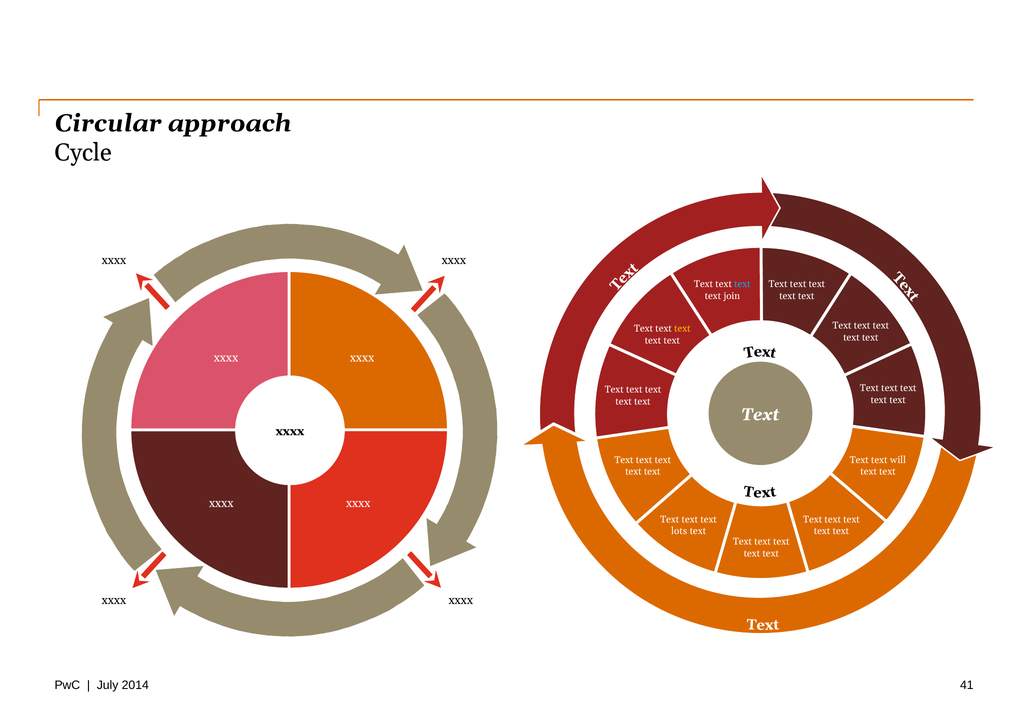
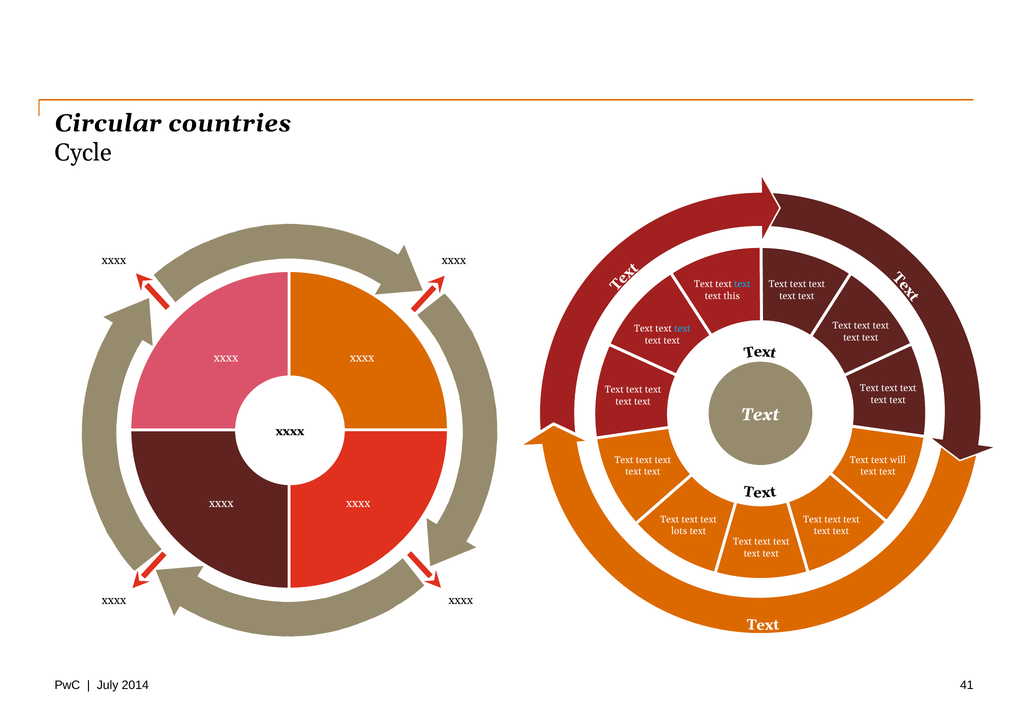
approach: approach -> countries (230, 123)
join: join -> this (732, 296)
text colour: yellow -> light blue (682, 329)
